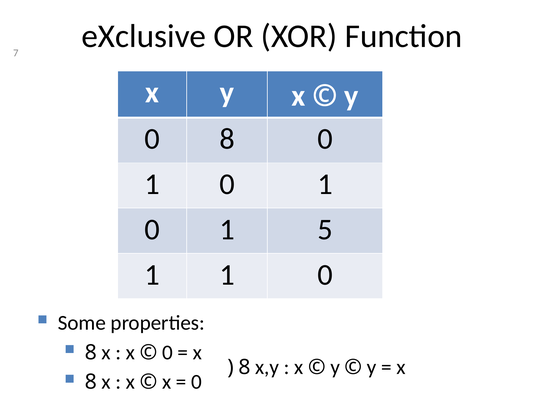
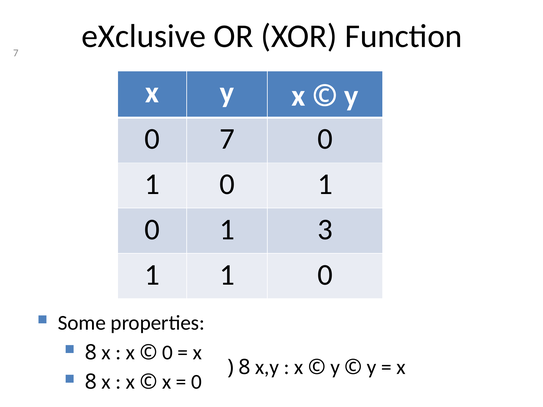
8: 8 -> 7 (227, 139)
5: 5 -> 3 (325, 230)
